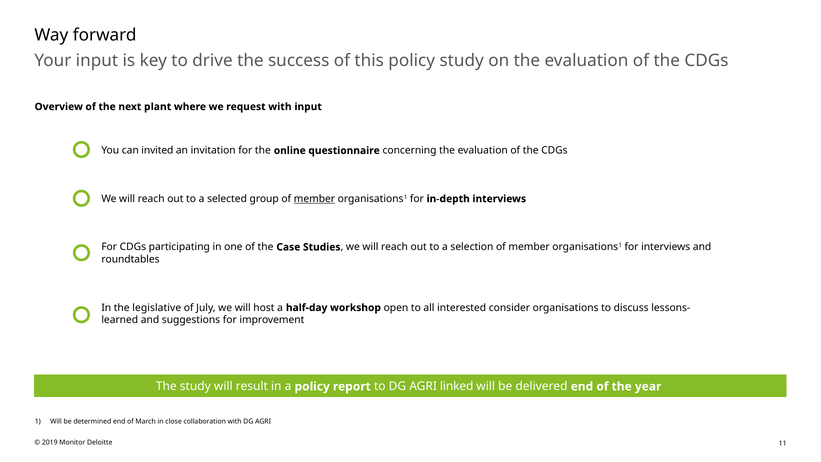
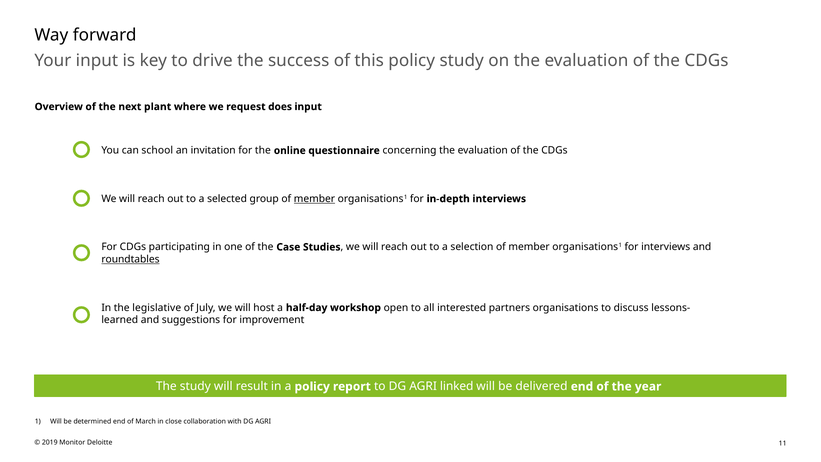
request with: with -> does (280, 107)
invited: invited -> school (157, 151)
roundtables underline: none -> present (130, 259)
consider: consider -> partners (509, 308)
